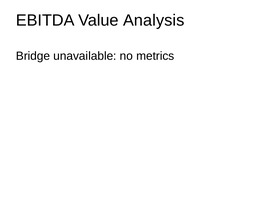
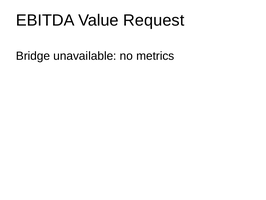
Analysis: Analysis -> Request (154, 20)
